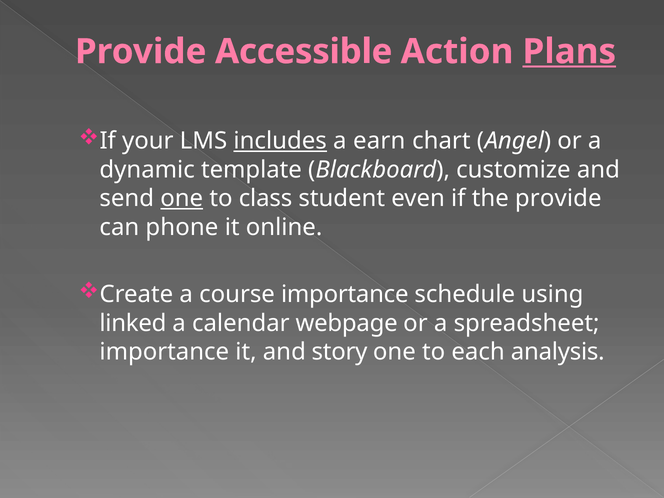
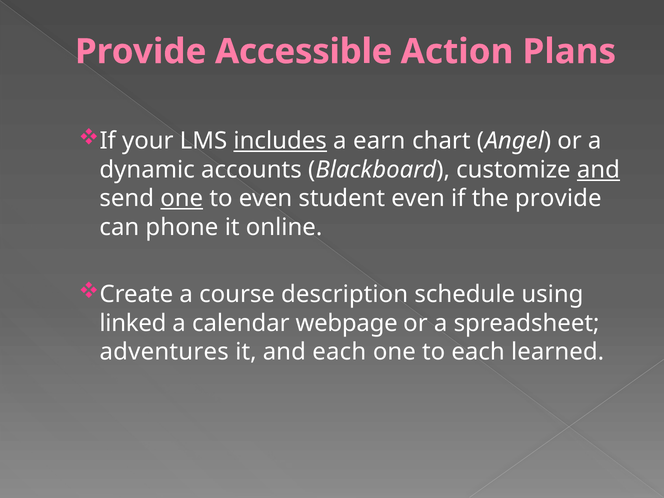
Plans underline: present -> none (569, 52)
template: template -> accounts (251, 170)
and underline: none -> present (598, 170)
to class: class -> even (266, 199)
course importance: importance -> description (345, 294)
importance: importance -> adventures (164, 352)
and story: story -> each (339, 352)
analysis: analysis -> learned (558, 352)
